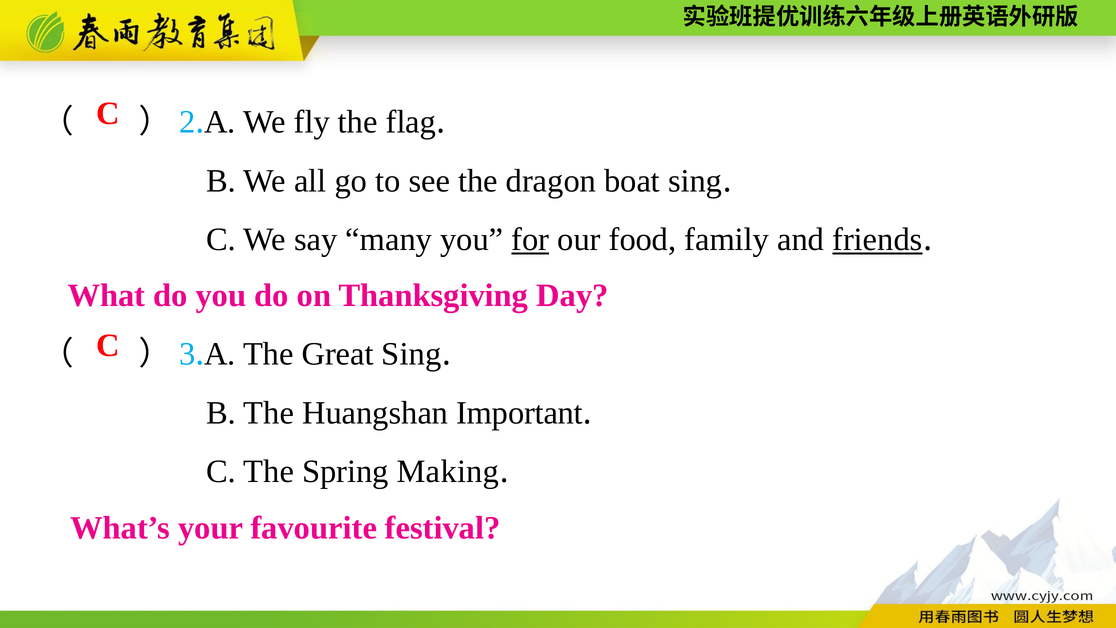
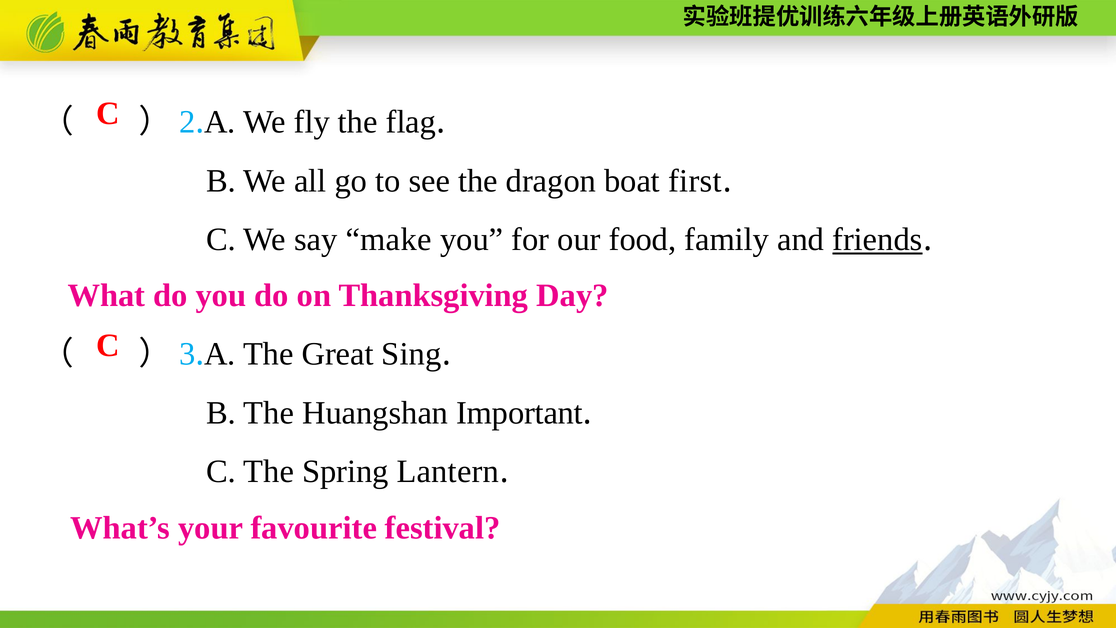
boat sing: sing -> first (695, 181)
many: many -> make (389, 239)
for underline: present -> none (530, 239)
Making: Making -> Lantern (448, 471)
